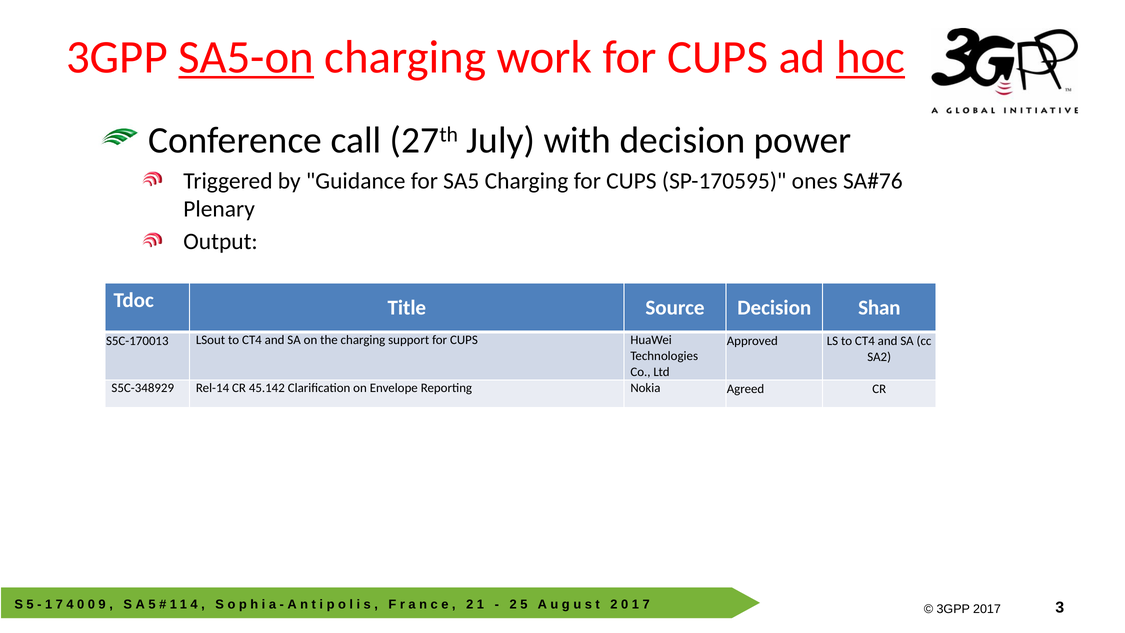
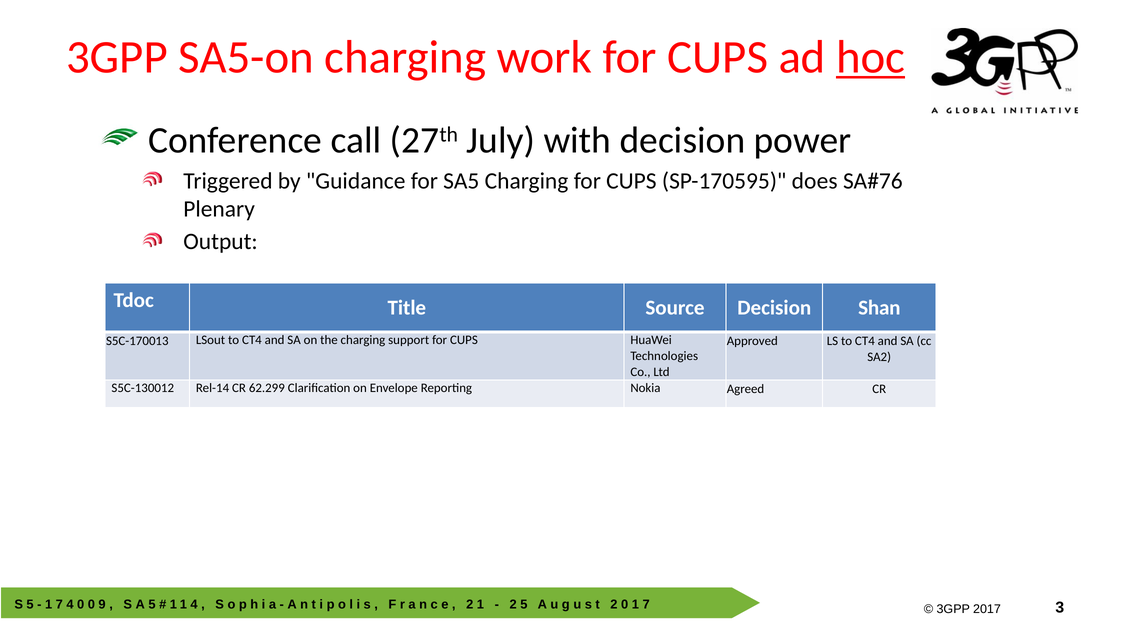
SA5-on underline: present -> none (246, 57)
ones: ones -> does (815, 181)
S5C-348929: S5C-348929 -> S5C-130012 (143, 388)
45.142: 45.142 -> 62.299 (267, 388)
